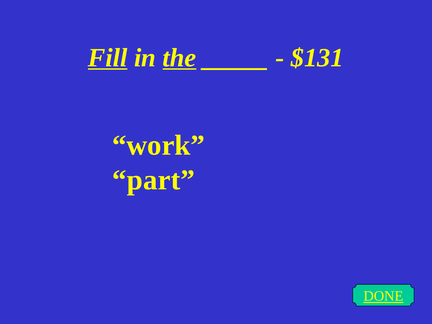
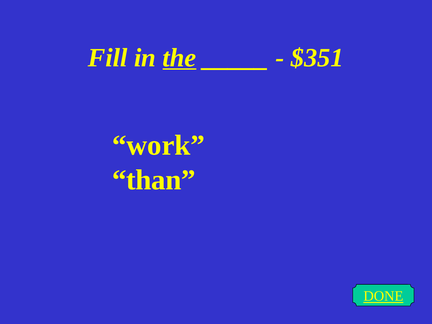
Fill underline: present -> none (108, 58)
$131: $131 -> $351 (317, 58)
part: part -> than (154, 180)
